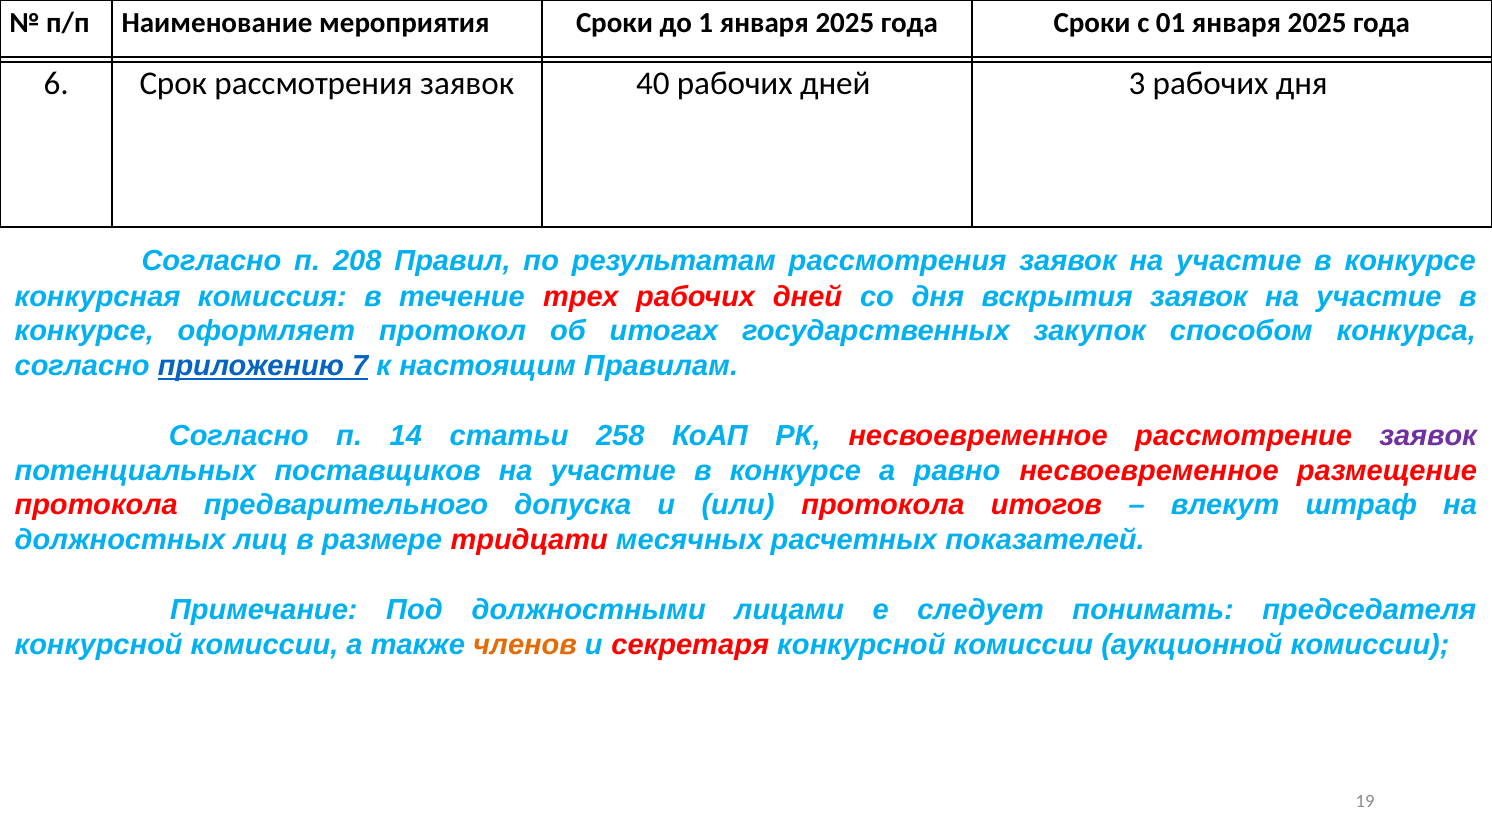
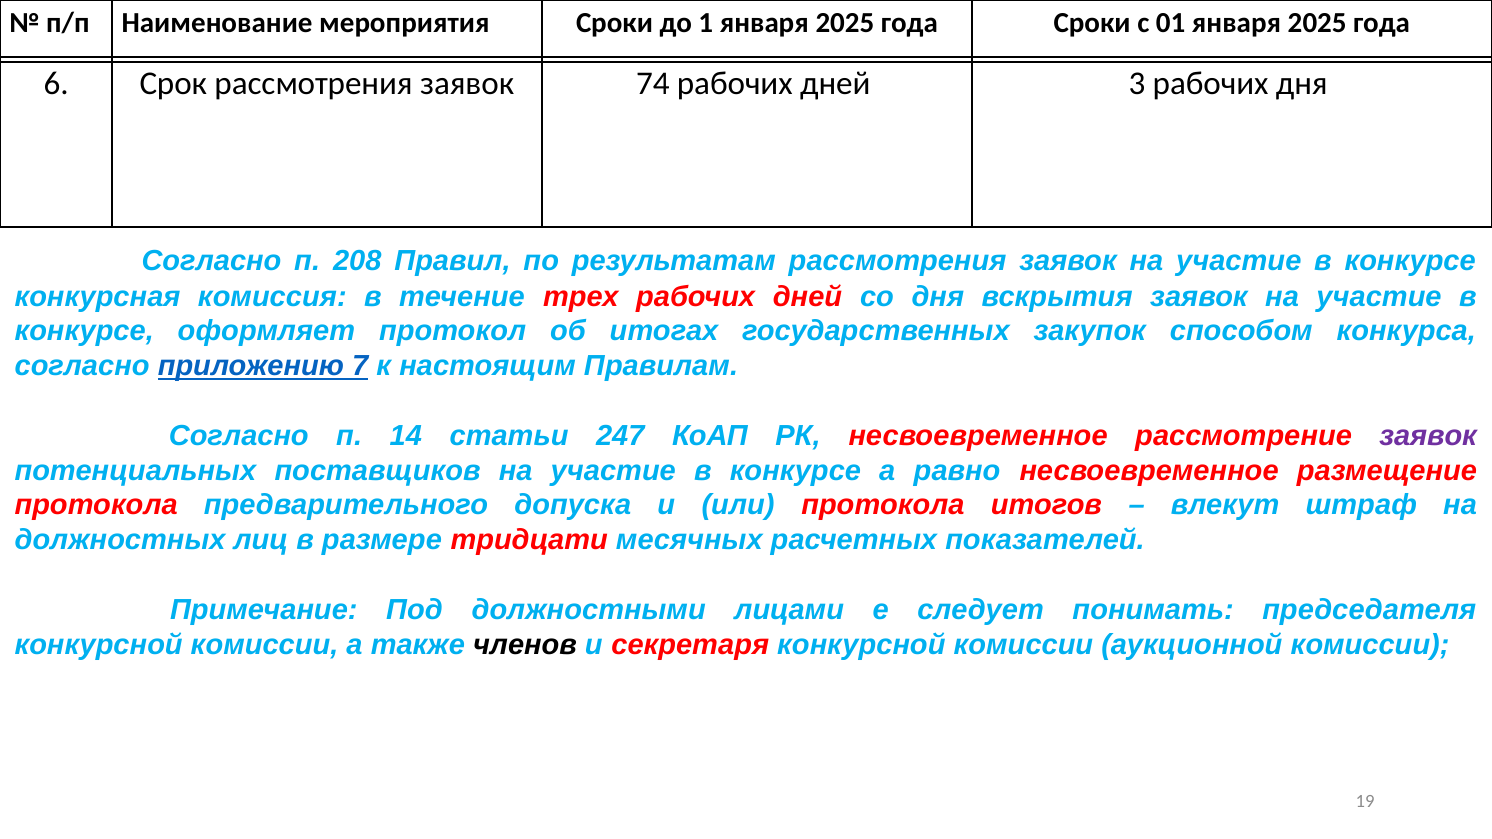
40: 40 -> 74 (653, 84)
258: 258 -> 247 (620, 436)
членов colour: orange -> black (525, 645)
